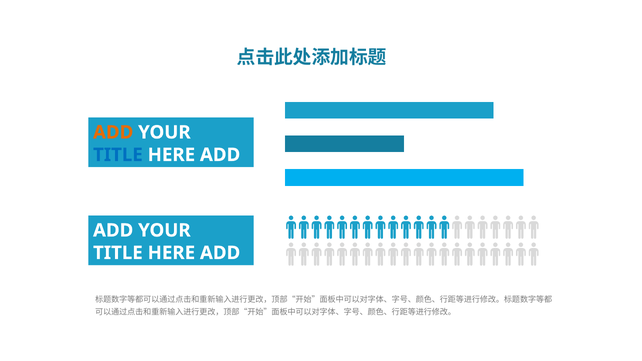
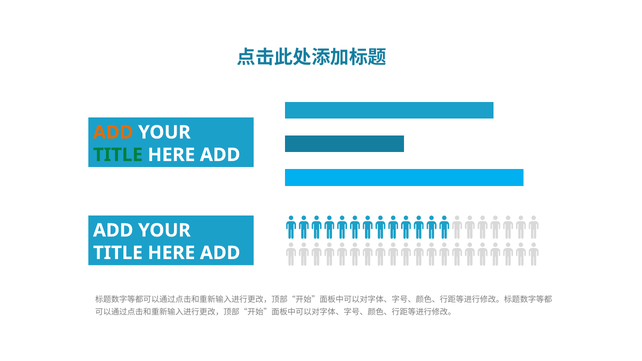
TITLE colour: blue -> green (118, 155)
